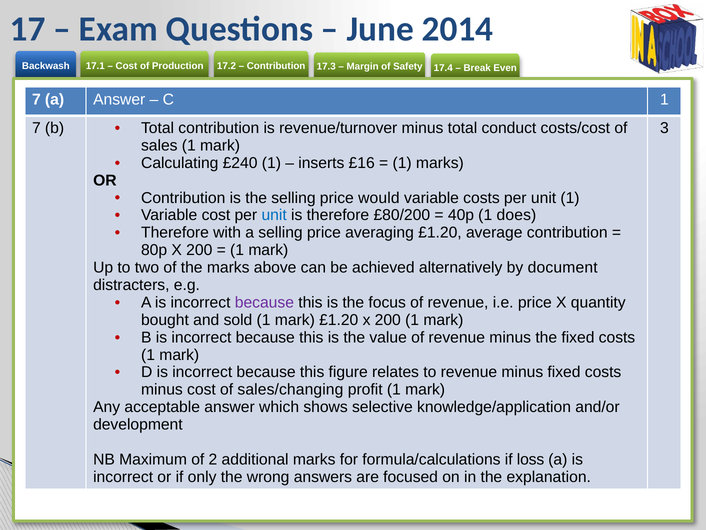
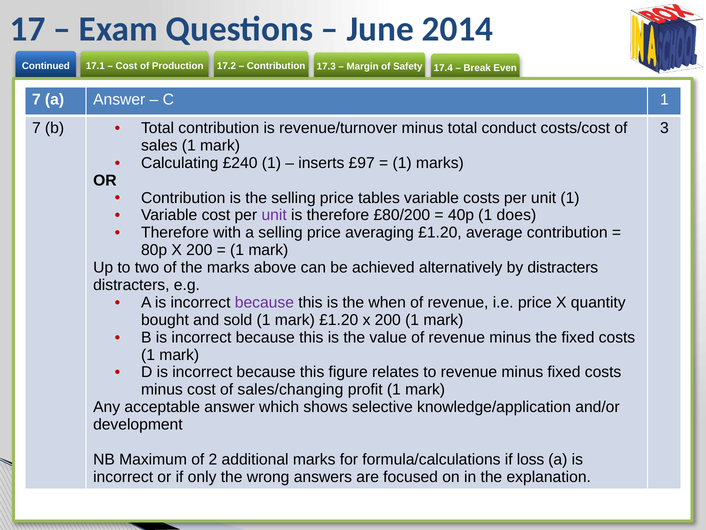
Backwash: Backwash -> Continued (46, 66)
£16: £16 -> £97 (362, 163)
would: would -> tables (379, 198)
unit colour: blue -> purple (274, 215)
by document: document -> distracters (563, 267)
focus: focus -> when (387, 302)
